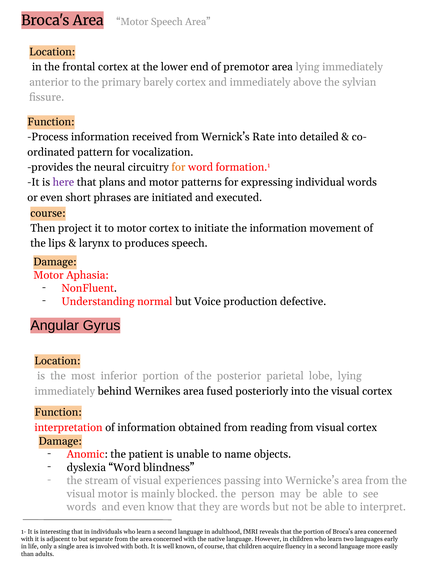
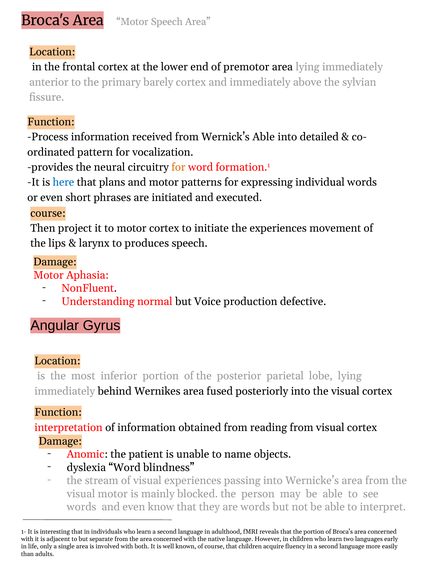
Wernick’s Rate: Rate -> Able (264, 137)
here colour: purple -> blue (63, 183)
the information: information -> experiences (278, 229)
